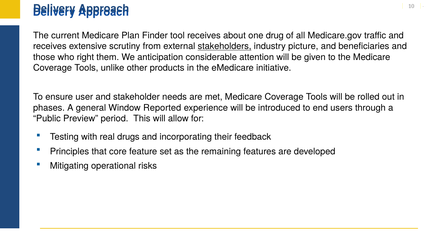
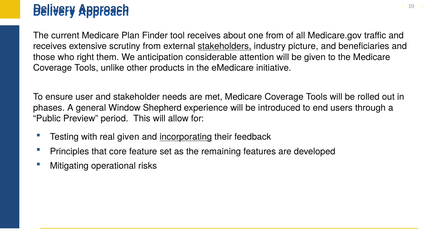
one drug: drug -> from (275, 35)
Reported: Reported -> Shepherd (162, 108)
real drugs: drugs -> given (128, 137)
incorporating underline: none -> present (186, 137)
